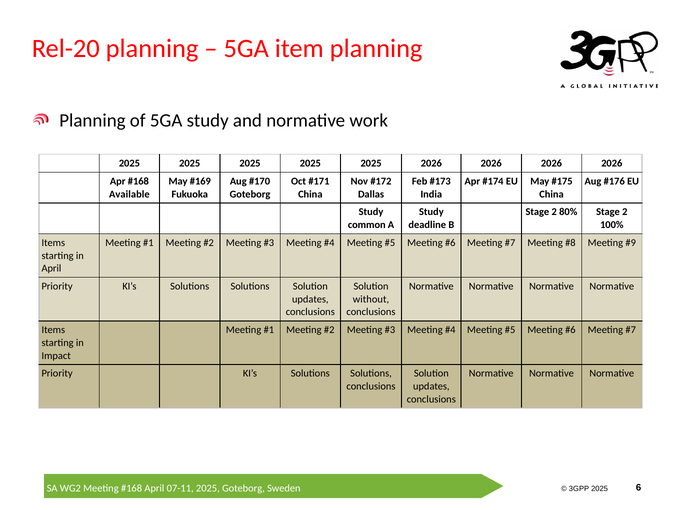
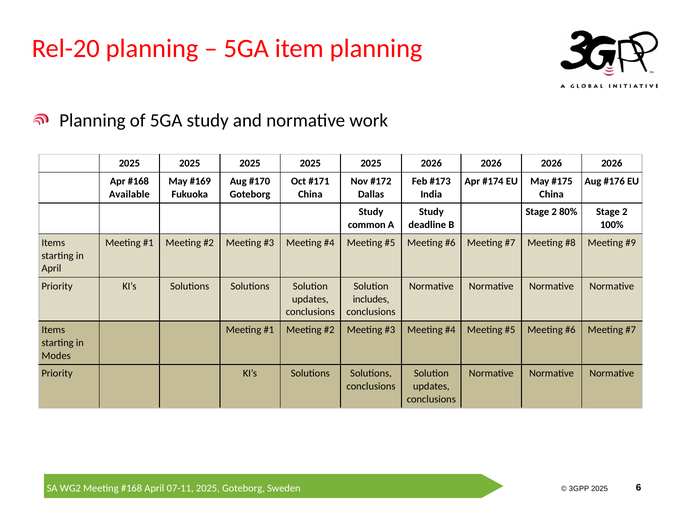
without: without -> includes (371, 300)
Impact: Impact -> Modes (56, 356)
